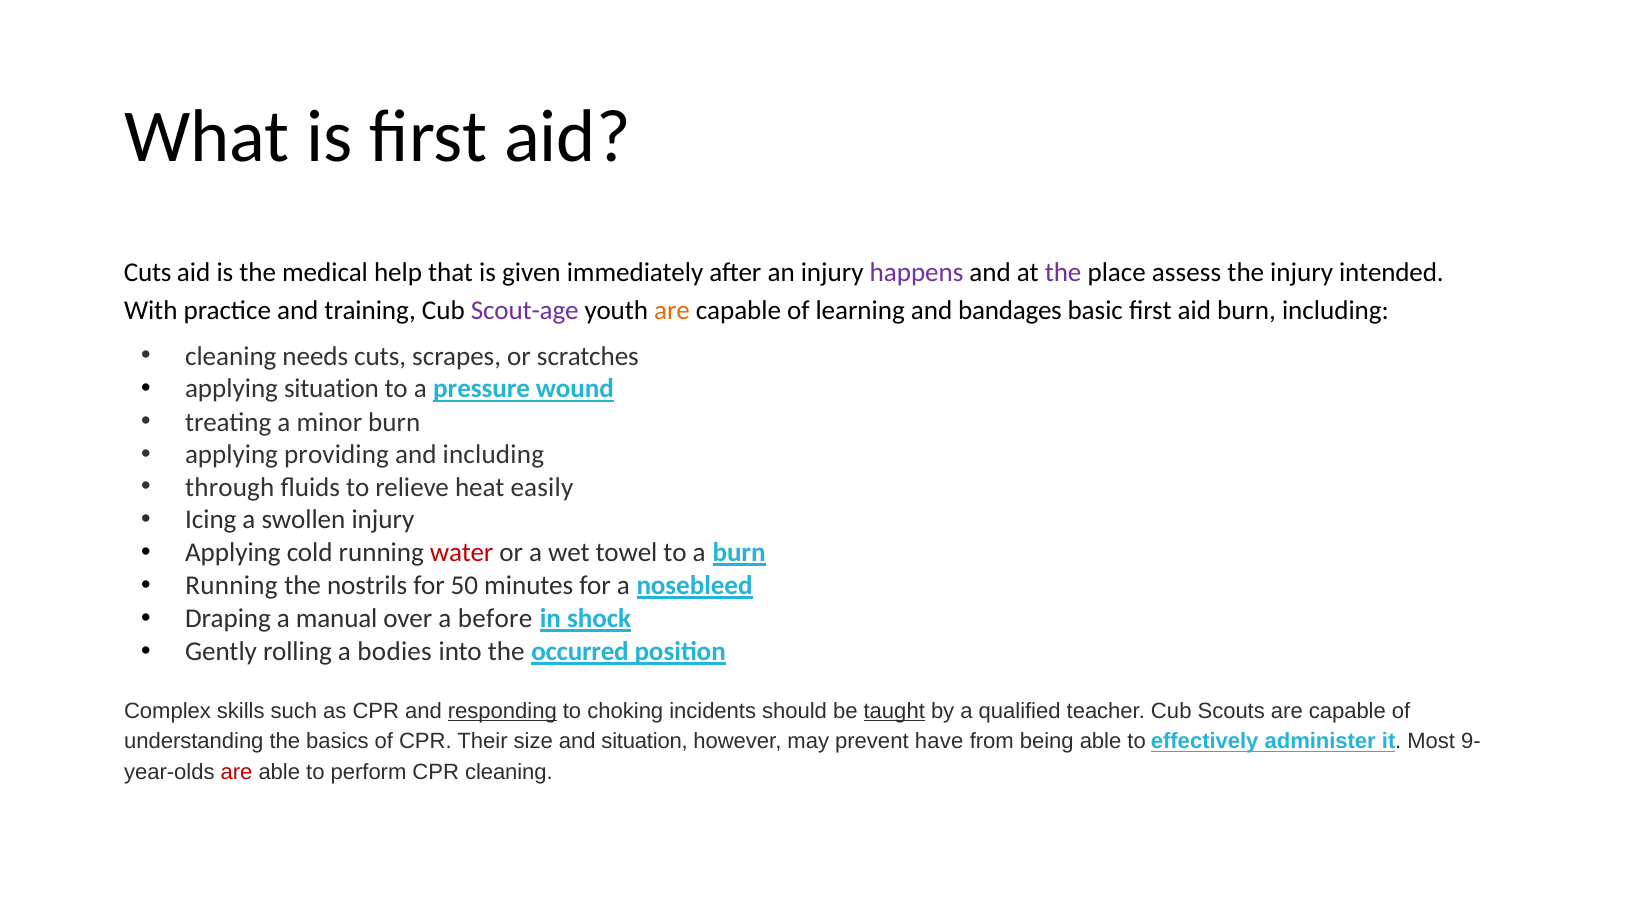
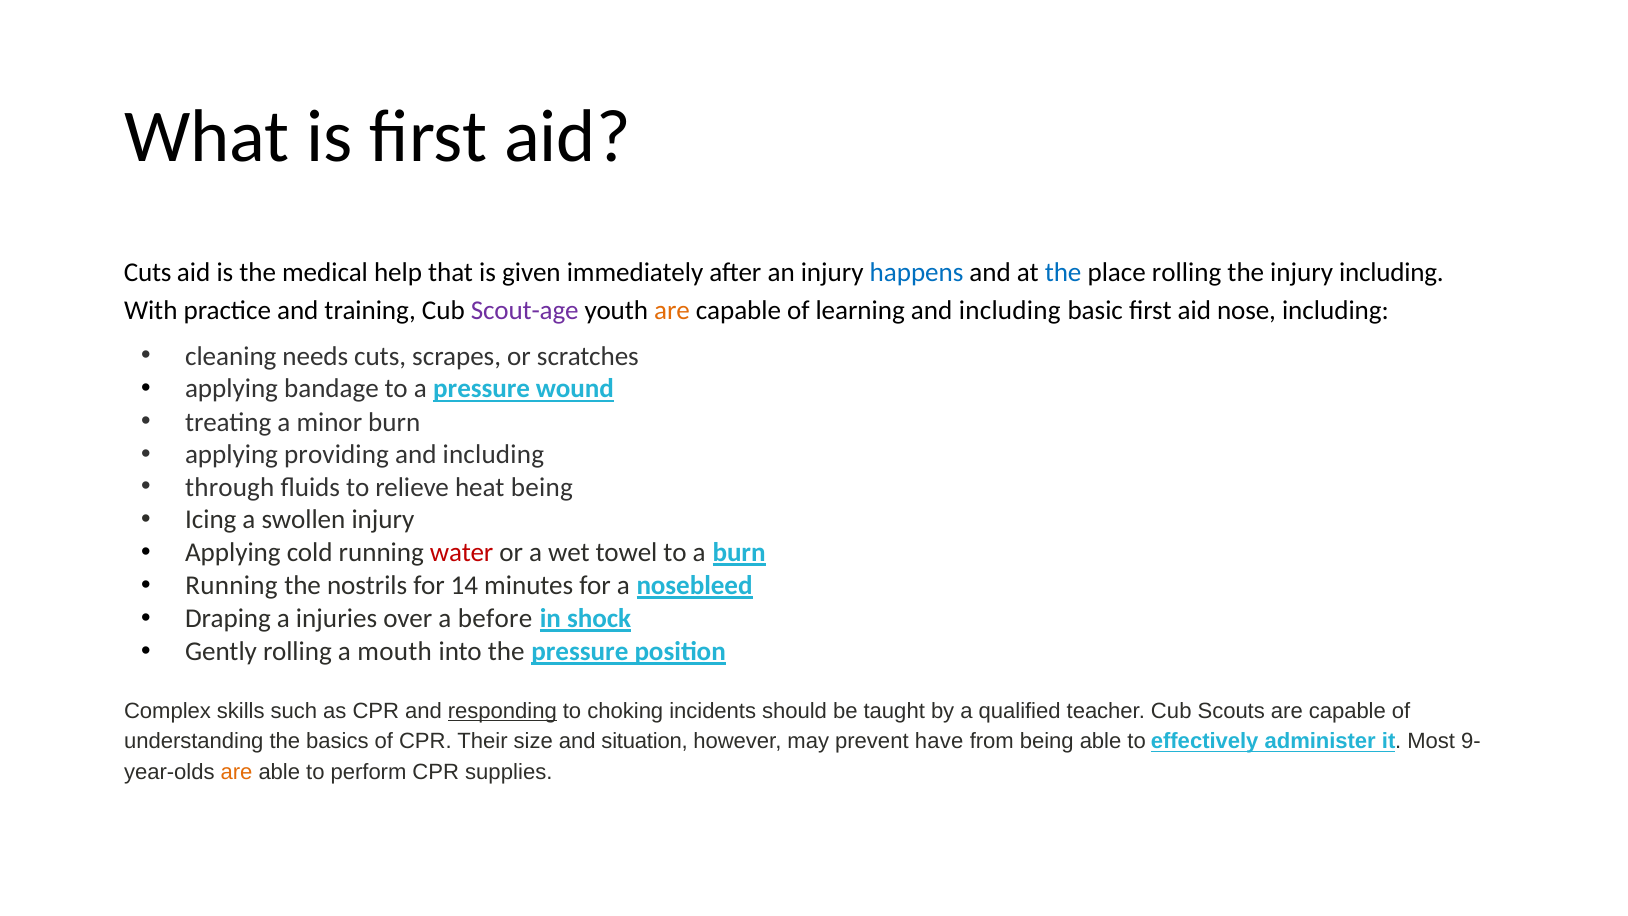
happens colour: purple -> blue (917, 273)
the colour: purple -> blue (1063, 273)
place assess: assess -> rolling (1187, 273)
injury intended: intended -> including (1391, 273)
learning and bandages: bandages -> including (1010, 310)
aid burn: burn -> nose (1247, 310)
applying situation: situation -> bandage (331, 389)
heat easily: easily -> being (542, 487)
50: 50 -> 14 (464, 585)
manual: manual -> injuries (337, 619)
bodies: bodies -> mouth (395, 652)
the occurred: occurred -> pressure (580, 652)
taught underline: present -> none (894, 711)
are colour: red -> orange (237, 772)
CPR cleaning: cleaning -> supplies (509, 772)
